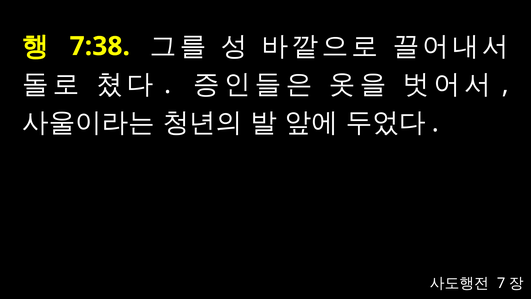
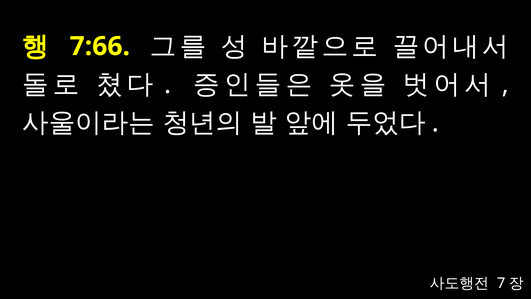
7:38: 7:38 -> 7:66 (100, 46)
